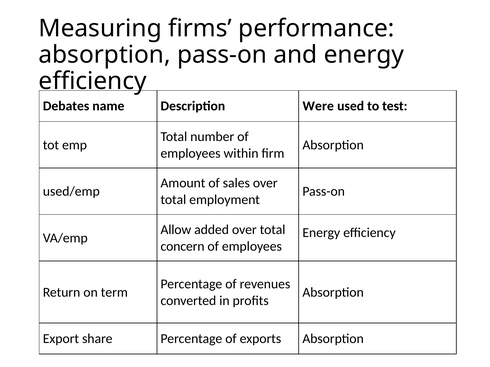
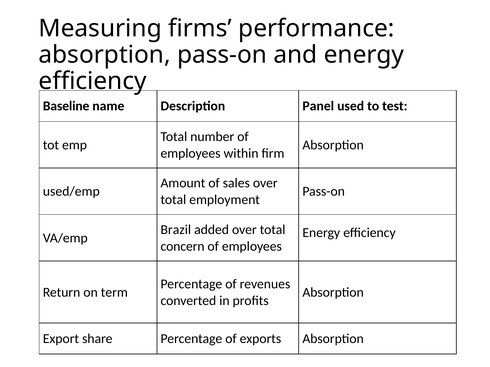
Debates: Debates -> Baseline (66, 106)
Were: Were -> Panel (318, 106)
Allow: Allow -> Brazil (176, 230)
